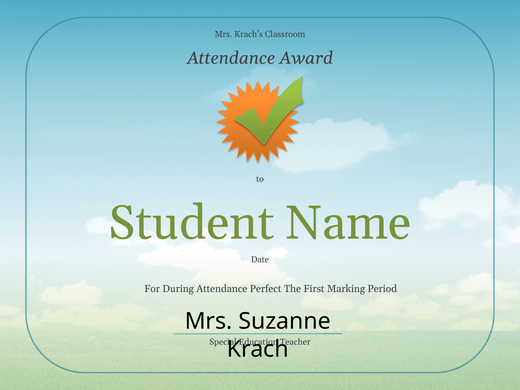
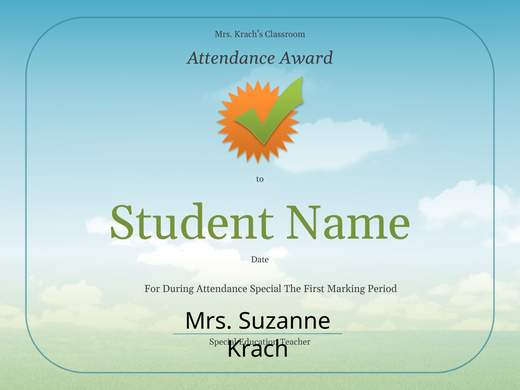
Attendance Perfect: Perfect -> Special (266, 289)
